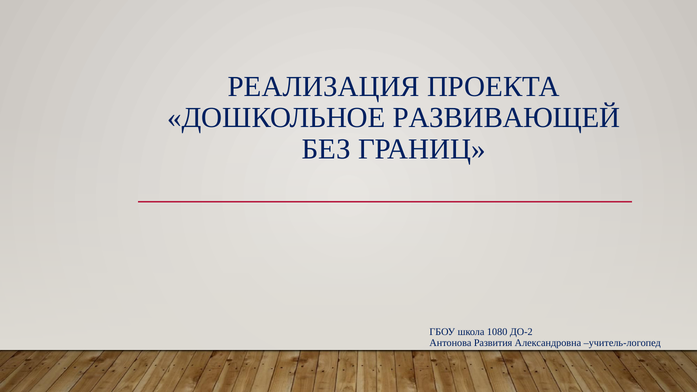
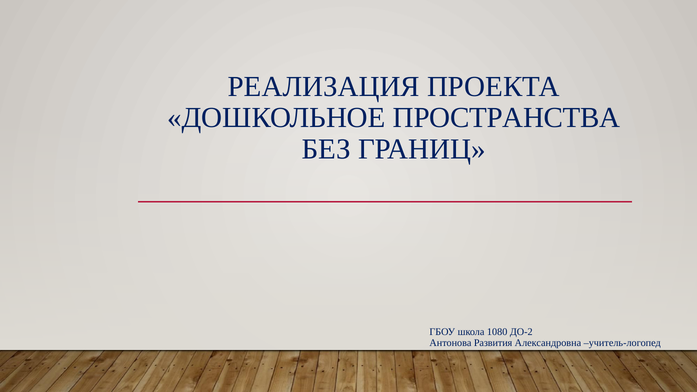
РАЗВИВАЮЩЕЙ: РАЗВИВАЮЩЕЙ -> ПРОСТРАНСТВА (507, 118)
